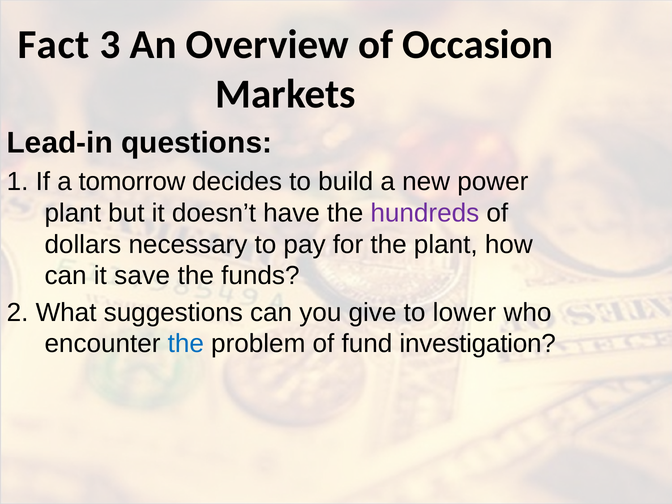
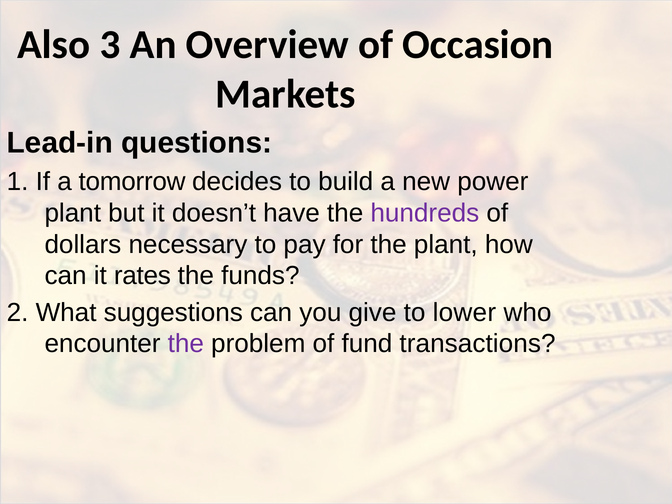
Fact: Fact -> Also (54, 45)
save: save -> rates (142, 276)
the colour: blue -> purple (186, 344)
investigation: investigation -> transactions (478, 344)
